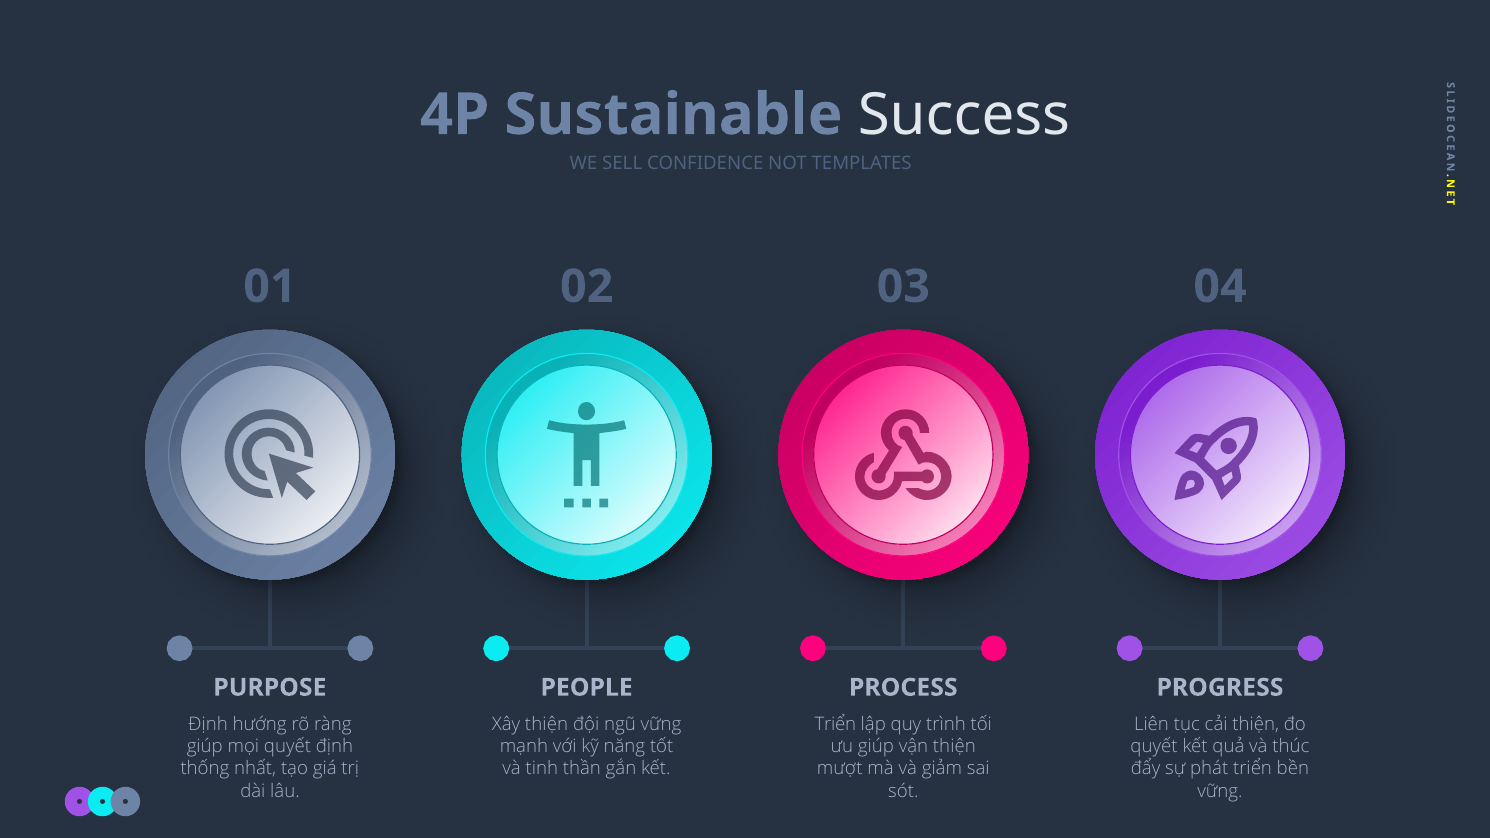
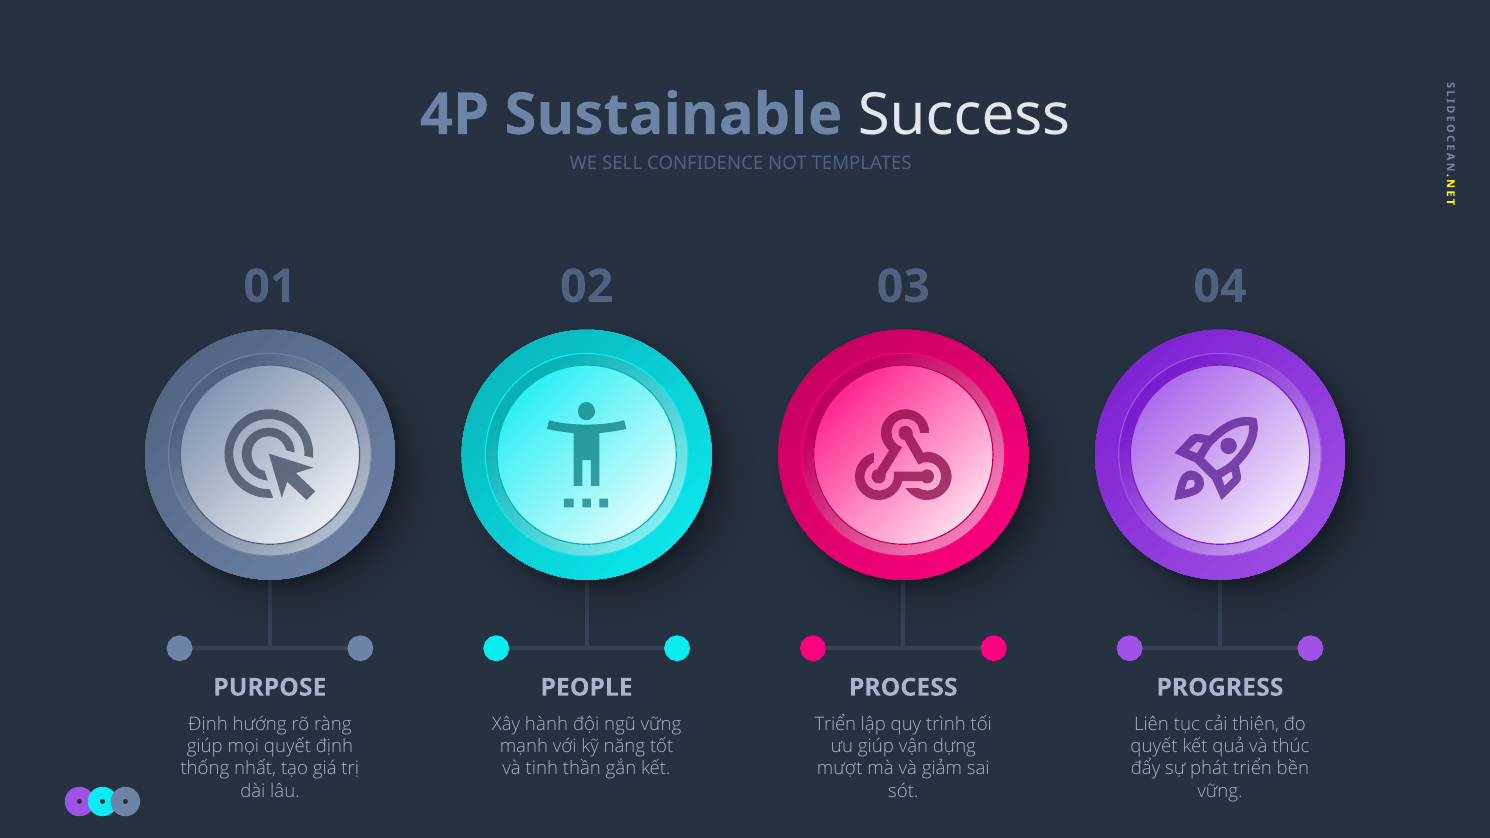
Xây thiện: thiện -> hành (547, 724)
vận thiện: thiện -> dựng (954, 747)
